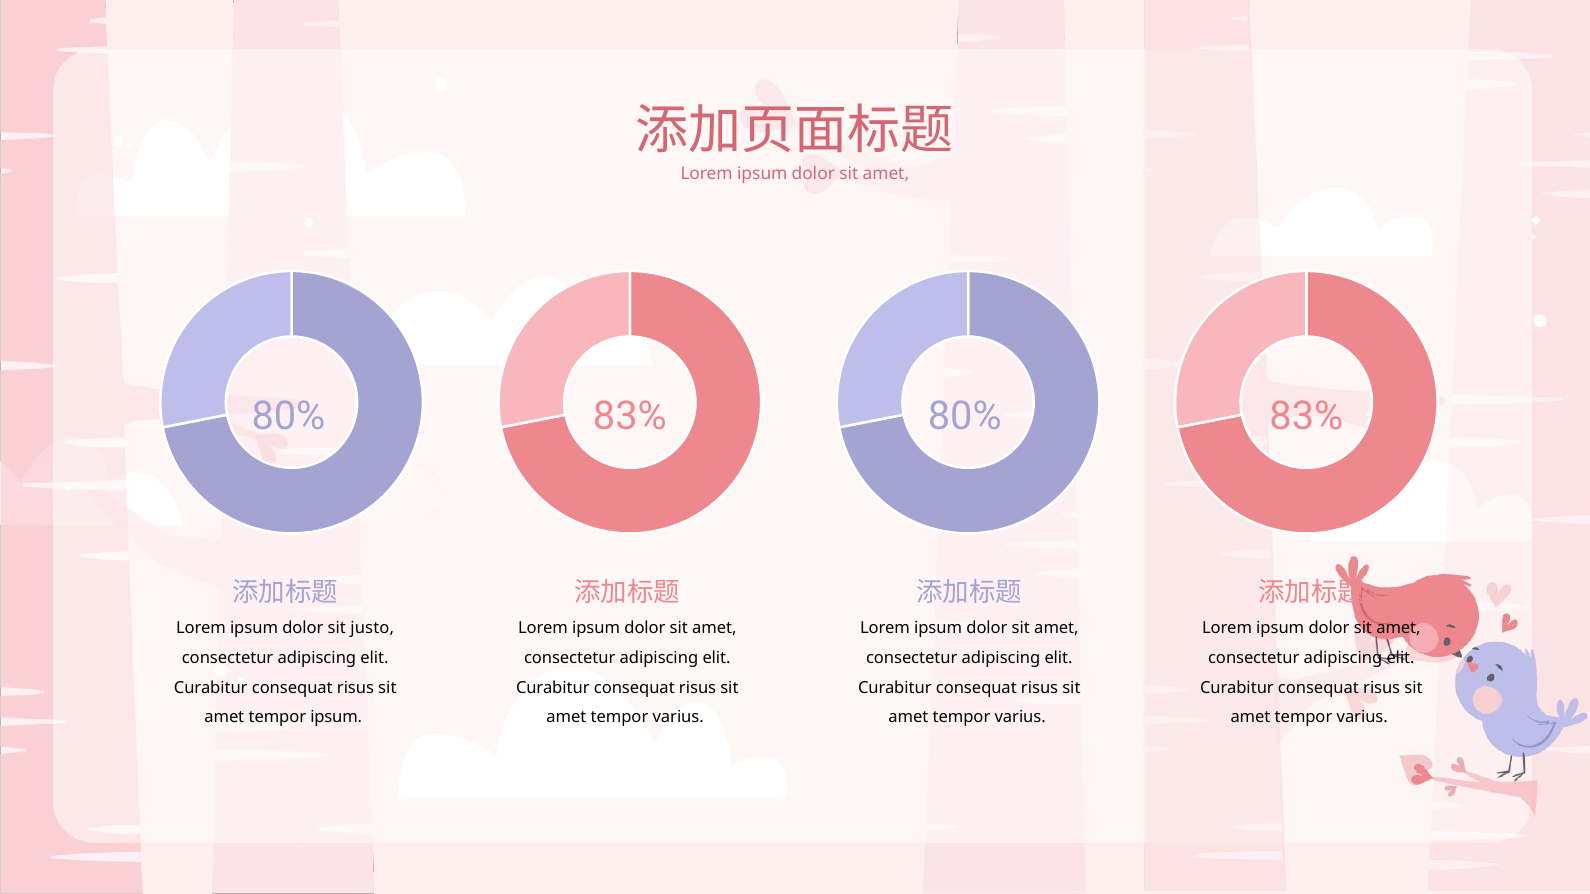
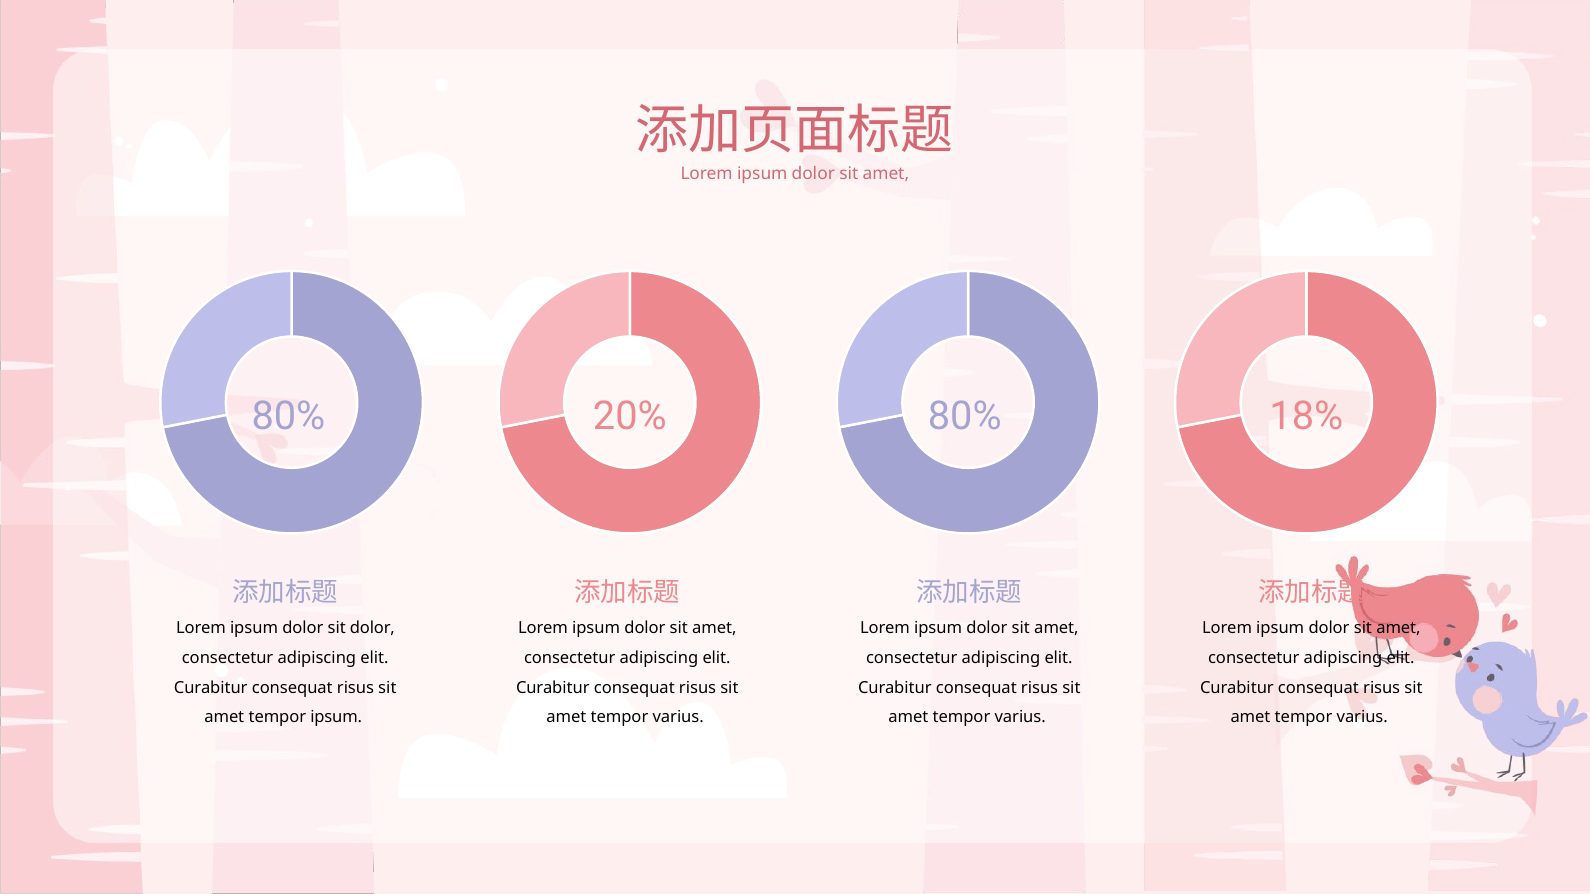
83%: 83% -> 20% (630, 417)
80% 83%: 83% -> 18% (1306, 417)
sit justo: justo -> dolor (372, 628)
